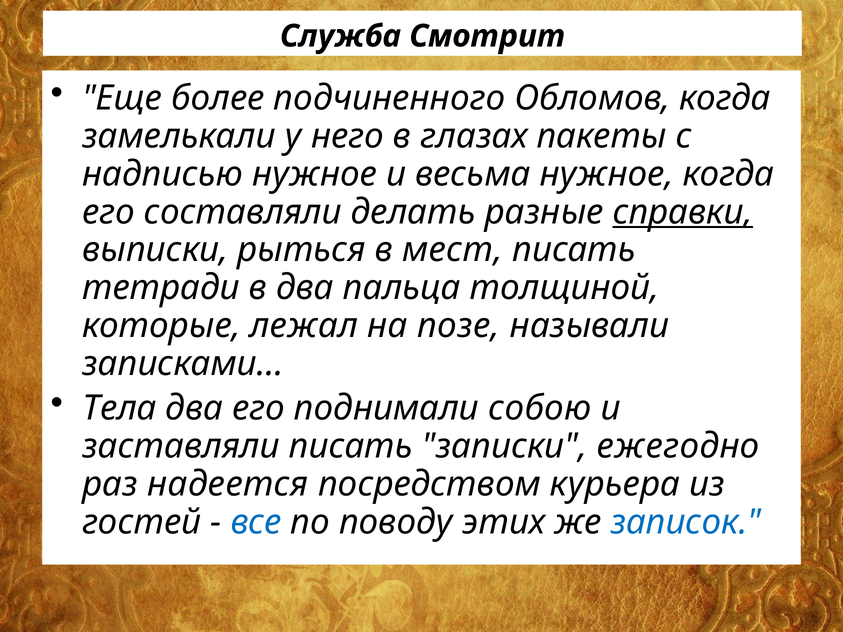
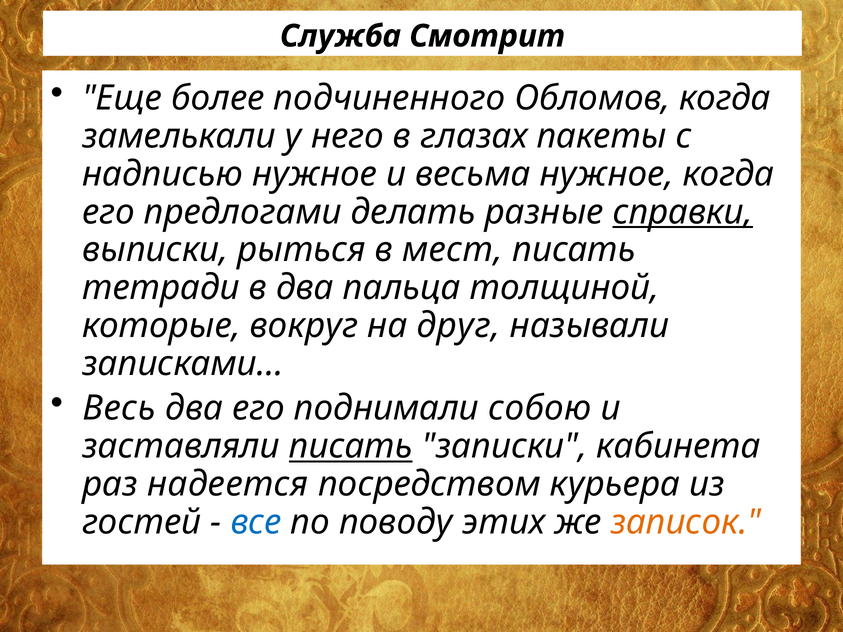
составляли: составляли -> предлогами (243, 212)
лежал: лежал -> вокруг (304, 326)
позе: позе -> друг (459, 326)
Тела: Тела -> Весь (119, 408)
писать underline: none -> present (351, 446)
ежегодно: ежегодно -> кабинета (678, 446)
записок colour: blue -> orange (686, 522)
